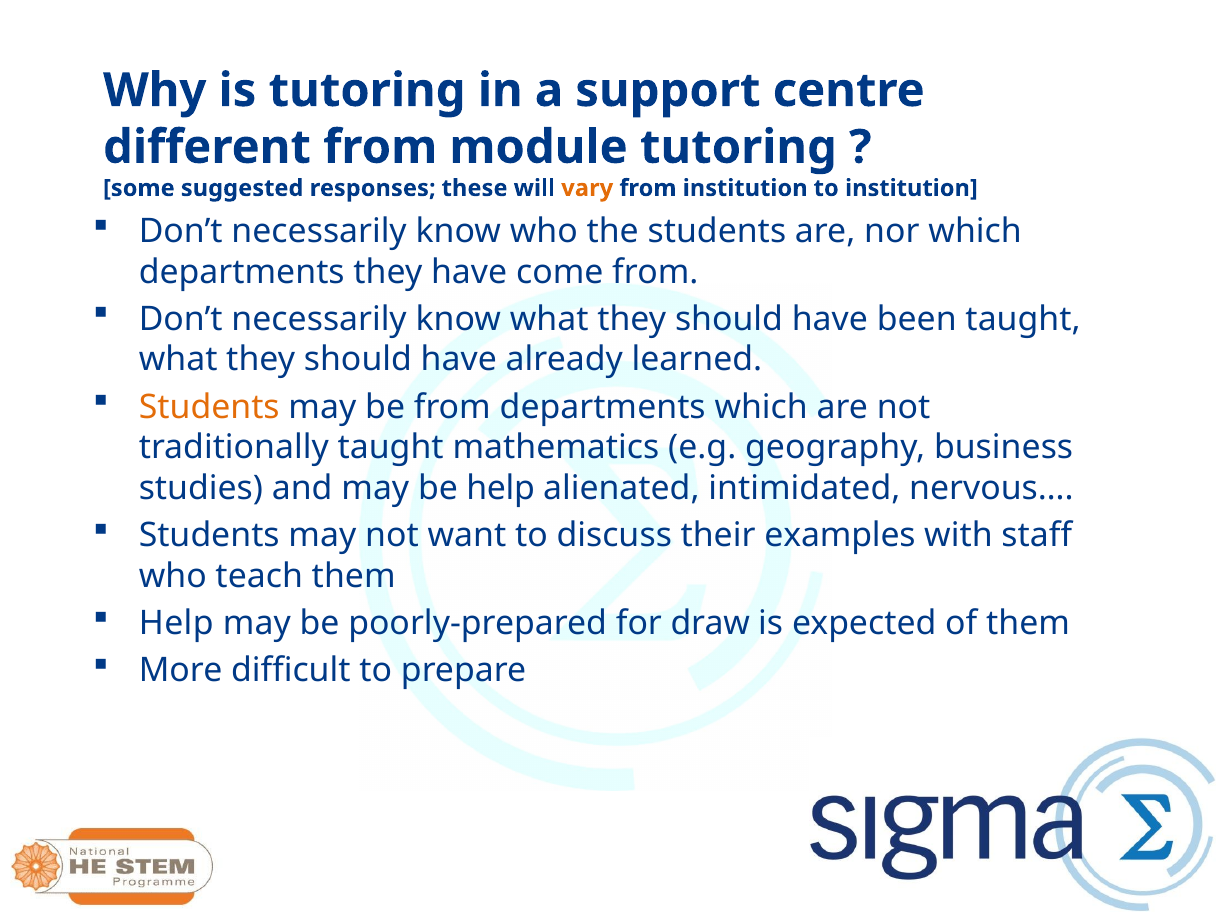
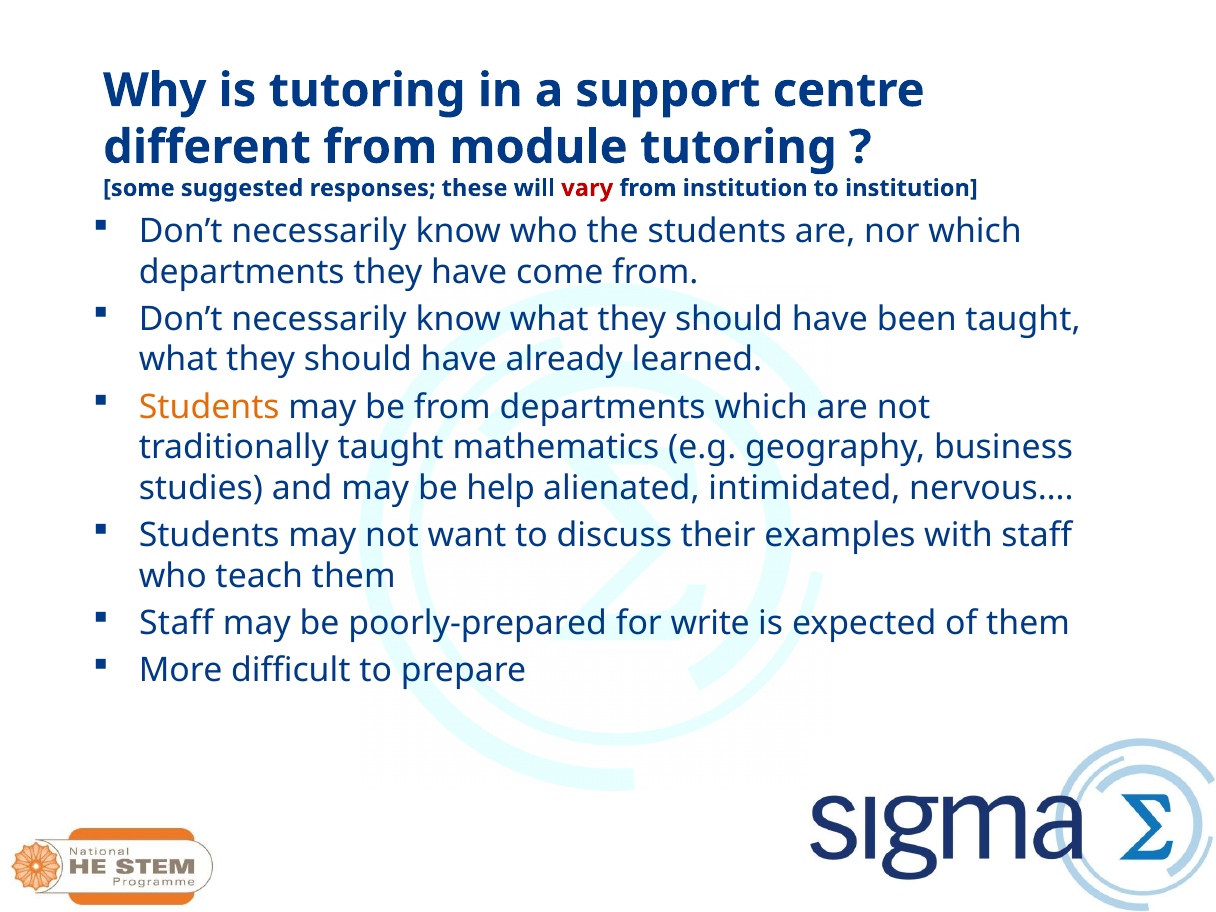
vary colour: orange -> red (587, 188)
Help: Help -> Staff (176, 623)
draw: draw -> write (710, 623)
